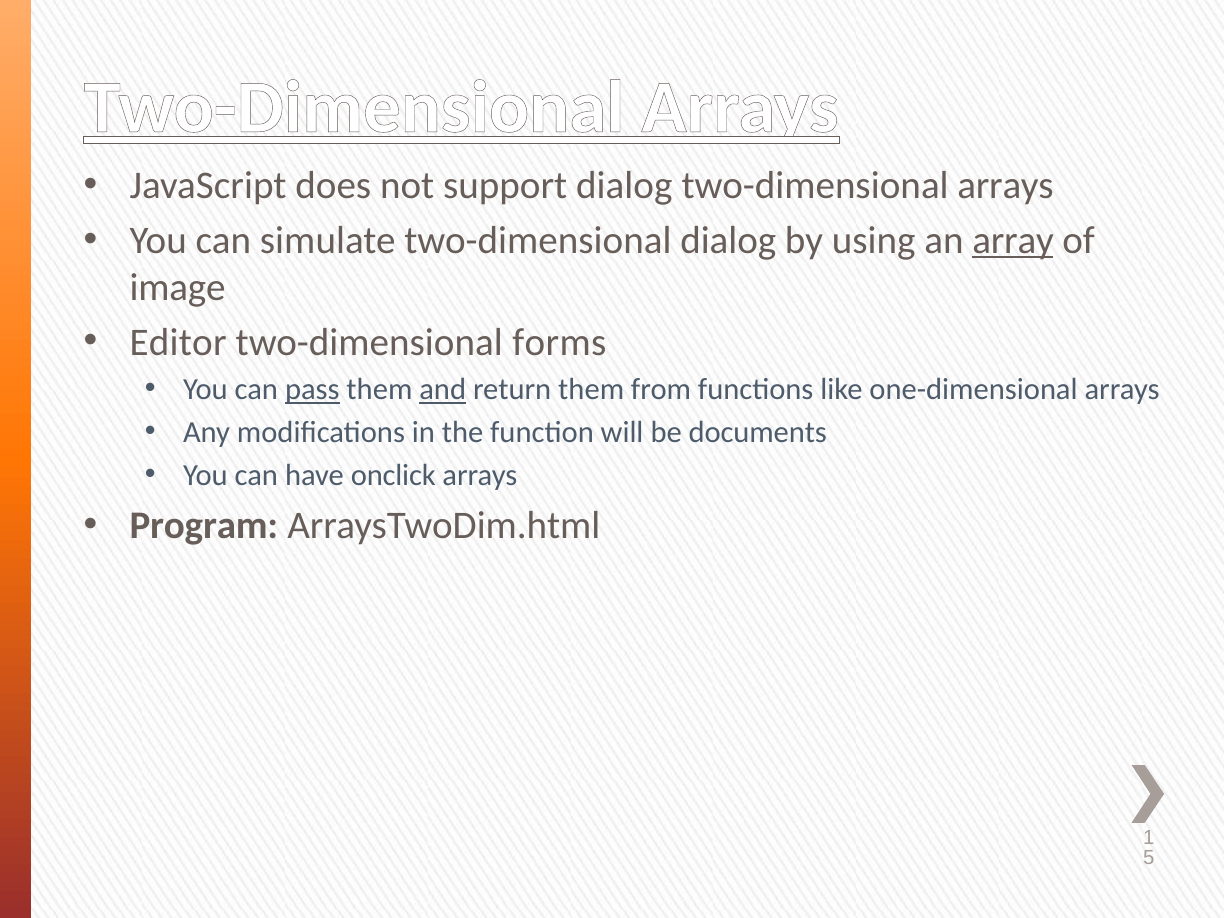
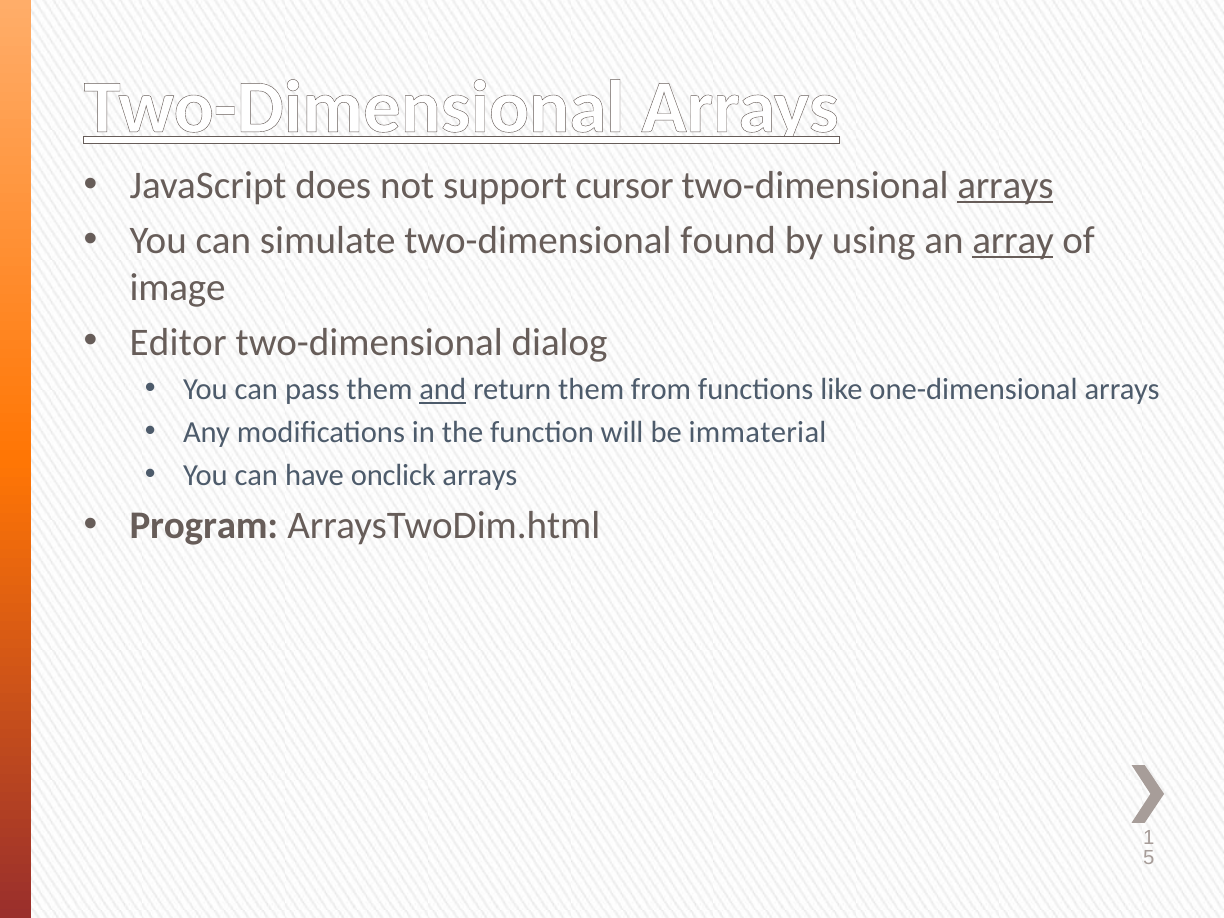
support dialog: dialog -> cursor (625, 185)
arrays underline: none -> present (1006, 185)
two-dimensional dialog: dialog -> found (728, 240)
forms: forms -> dialog (560, 342)
pass underline: present -> none (312, 389)
documents: documents -> immaterial (758, 432)
